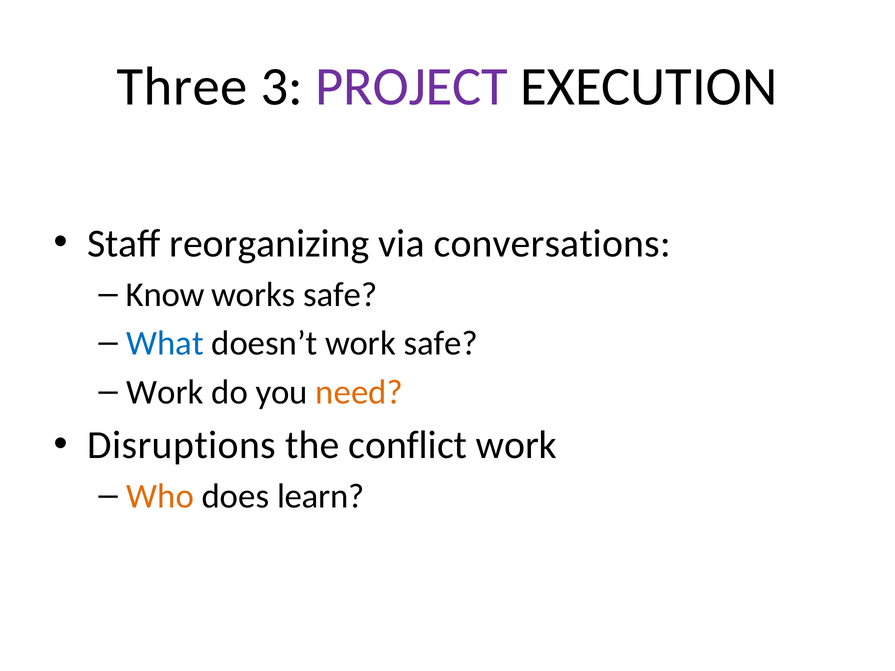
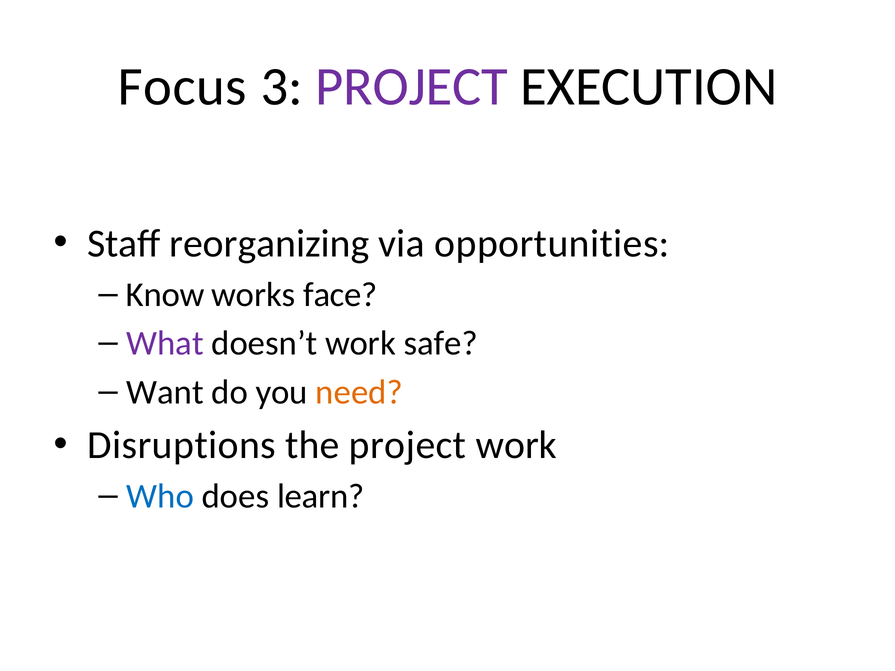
Three: Three -> Focus (182, 87)
conversations: conversations -> opportunities (552, 244)
works safe: safe -> face (340, 295)
What colour: blue -> purple (165, 344)
Work: Work -> Want (165, 392)
the conflict: conflict -> project (408, 445)
Who colour: orange -> blue (160, 497)
